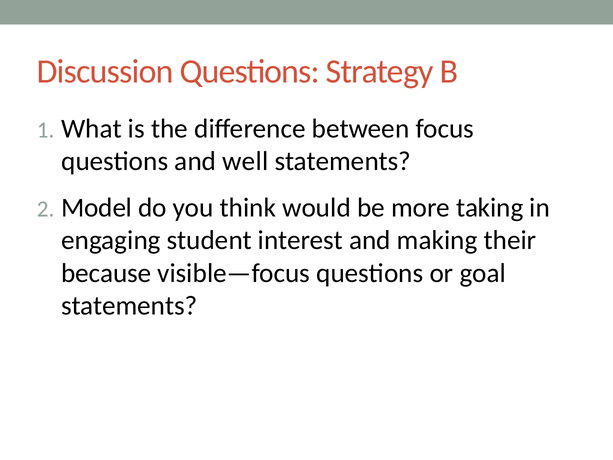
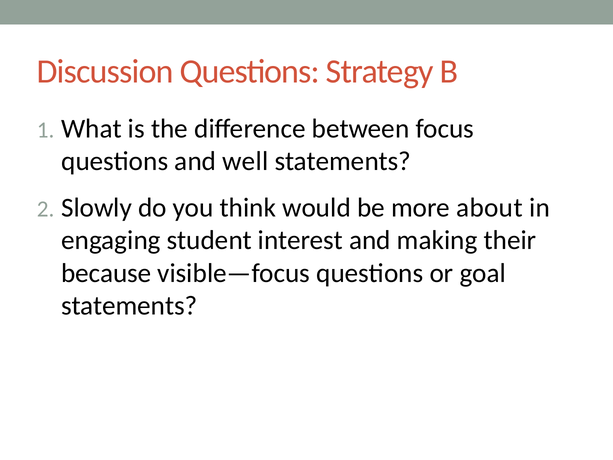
Model: Model -> Slowly (97, 208)
taking: taking -> about (490, 208)
